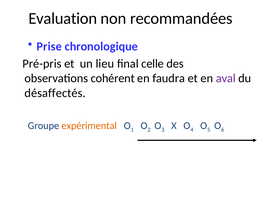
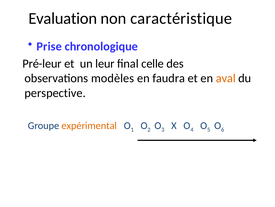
recommandées: recommandées -> caractéristique (181, 18)
Pré-pris: Pré-pris -> Pré-leur (42, 63)
lieu: lieu -> leur (105, 63)
cohérent: cohérent -> modèles (113, 78)
aval colour: purple -> orange (226, 78)
désaffectés: désaffectés -> perspective (55, 93)
